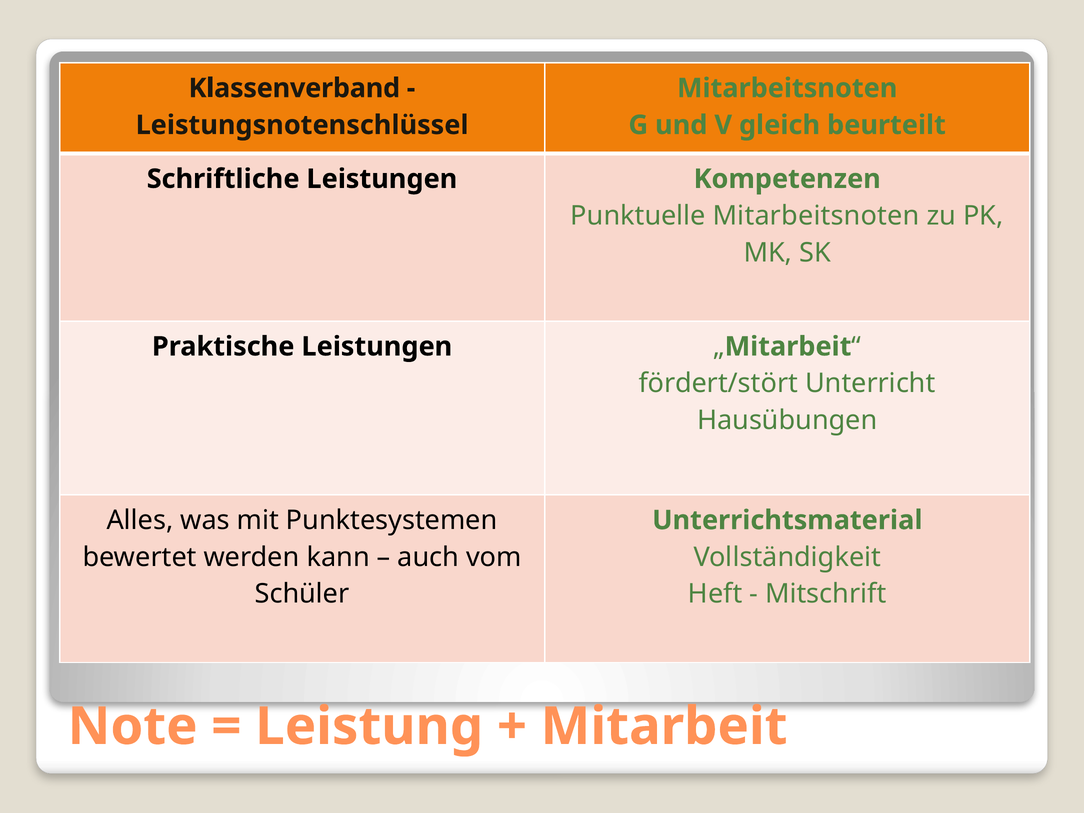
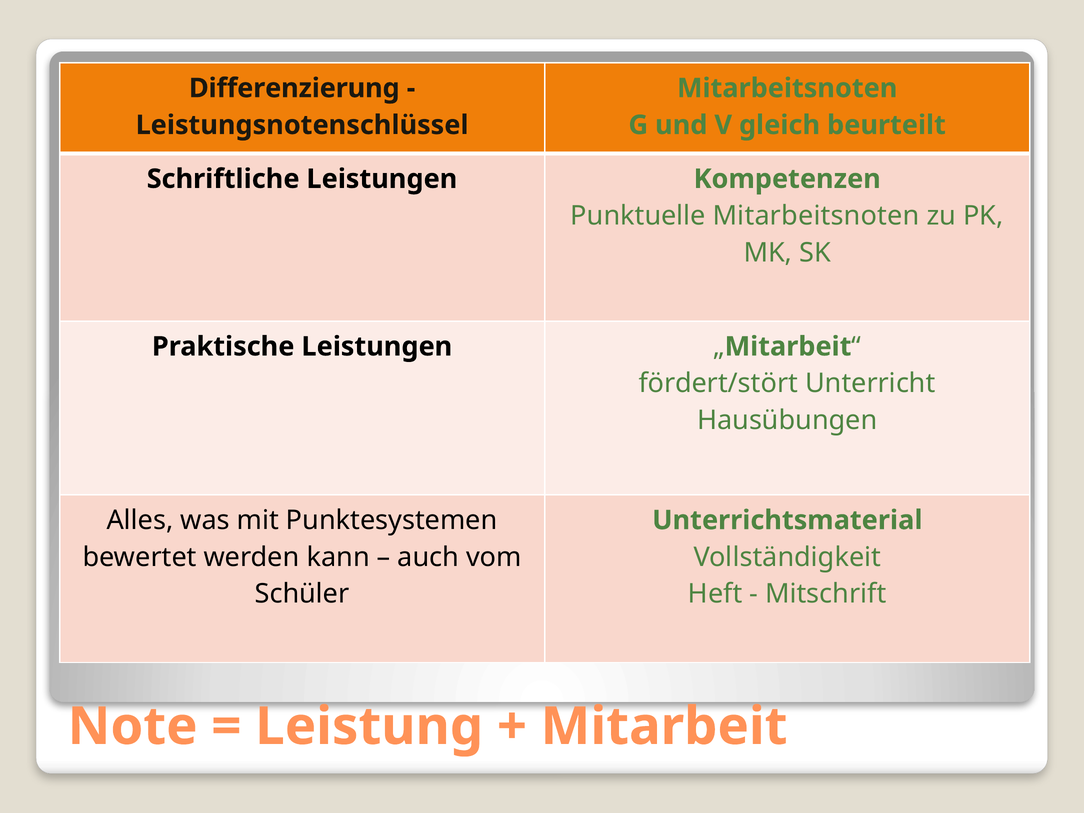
Klassenverband: Klassenverband -> Differenzierung (294, 88)
